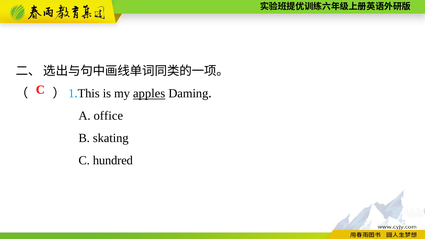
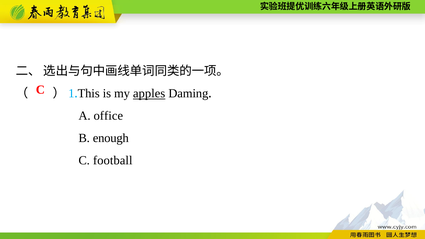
skating: skating -> enough (111, 138)
hundred: hundred -> football (113, 161)
